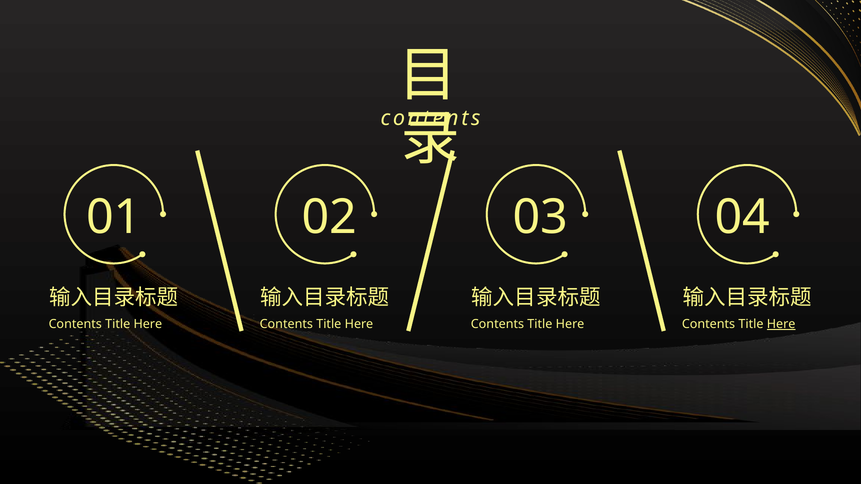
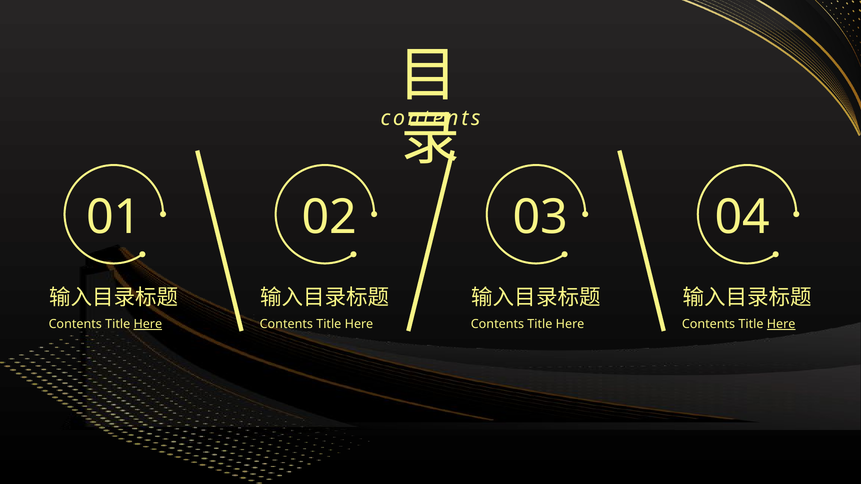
Here underline: none -> present (148, 324)
